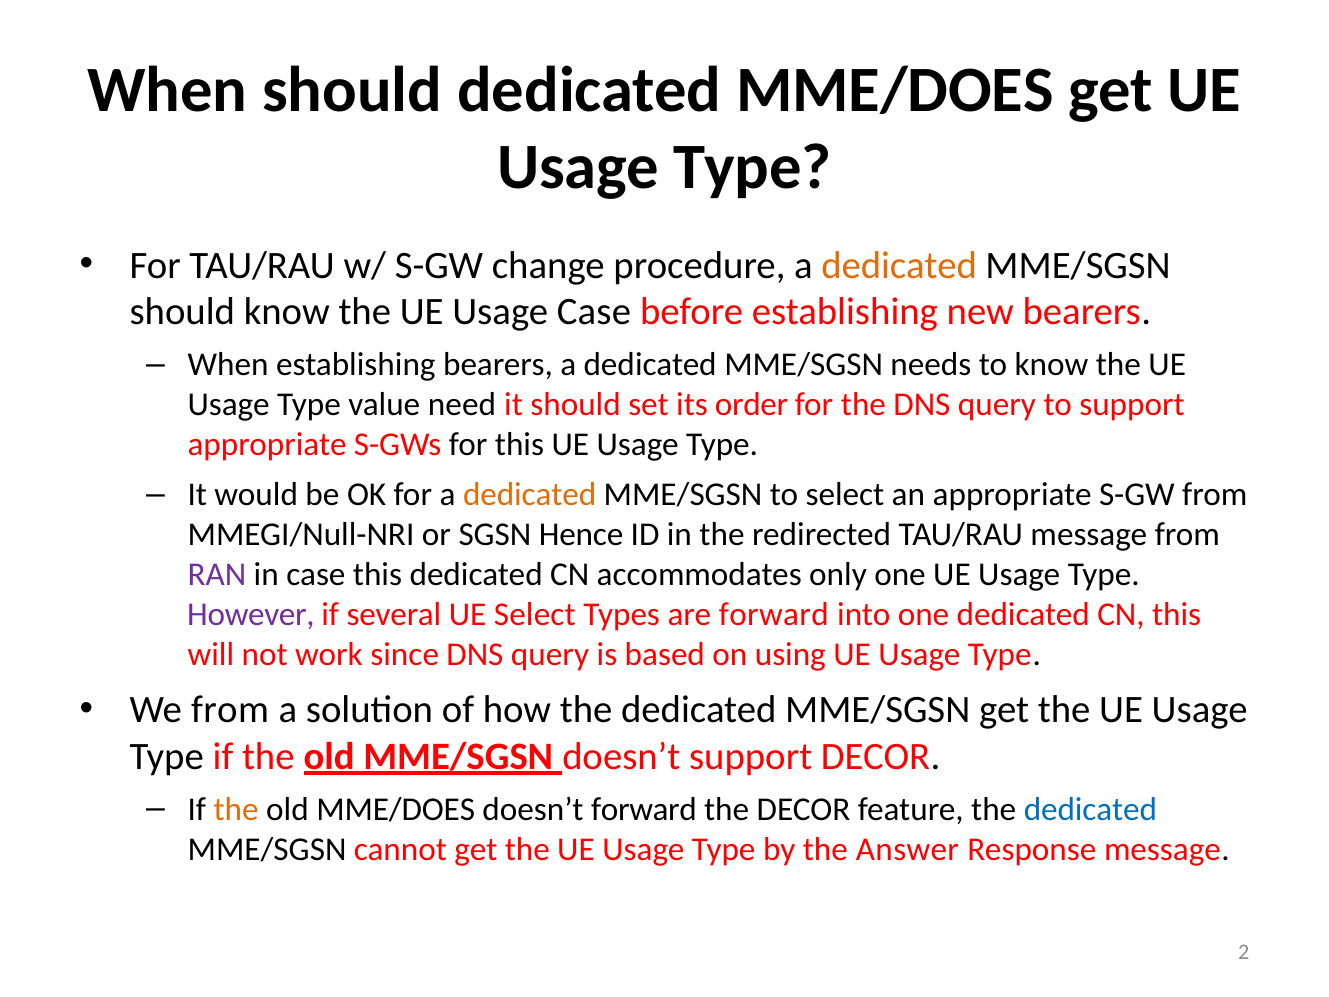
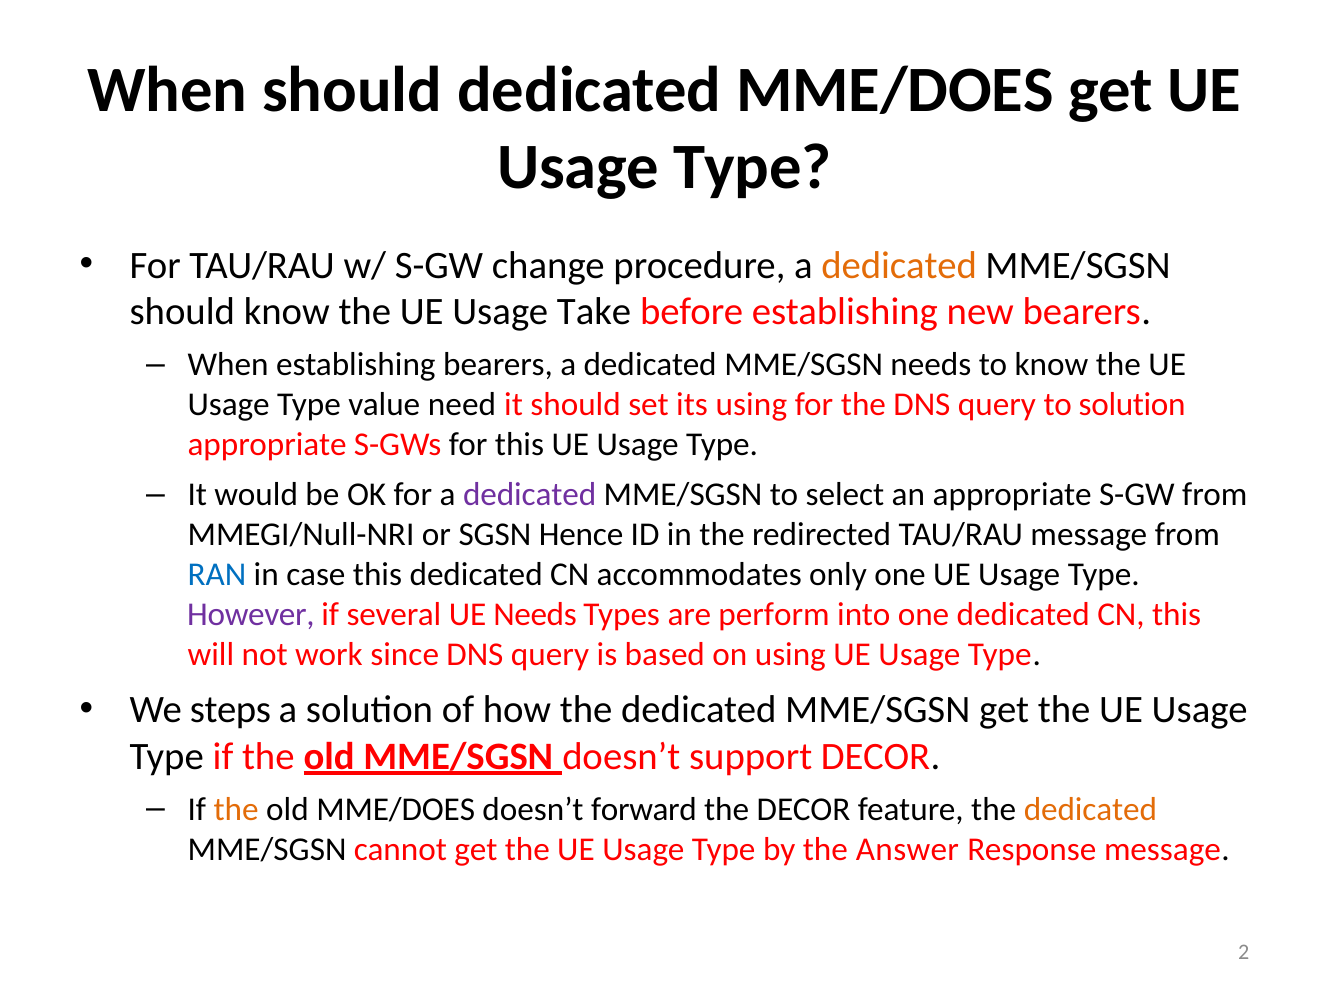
Usage Case: Case -> Take (594, 312)
its order: order -> using (751, 405)
to support: support -> solution (1132, 405)
dedicated colour: orange -> purple (530, 495)
RAN colour: purple -> blue (217, 575)
UE Select: Select -> Needs (535, 614)
are forward: forward -> perform (774, 614)
We from: from -> steps (230, 710)
dedicated colour: blue -> orange (1090, 809)
